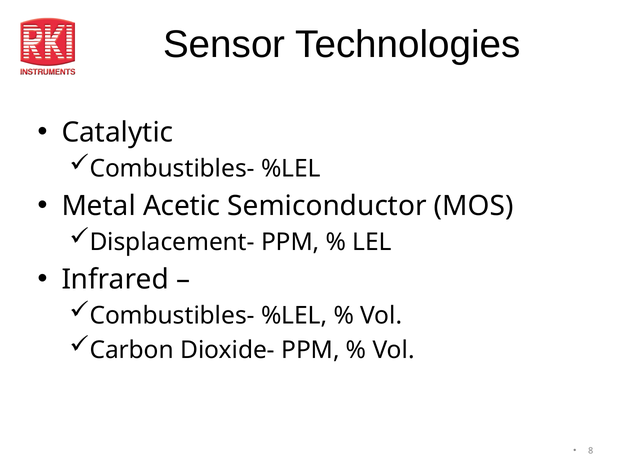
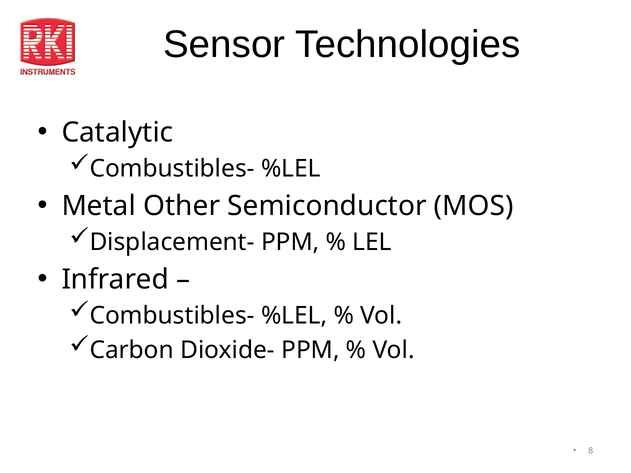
Acetic: Acetic -> Other (182, 206)
